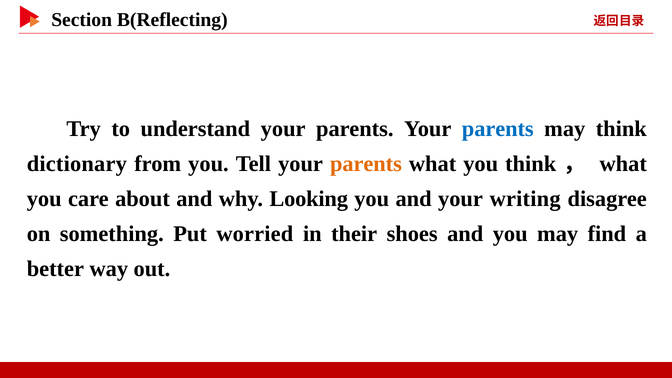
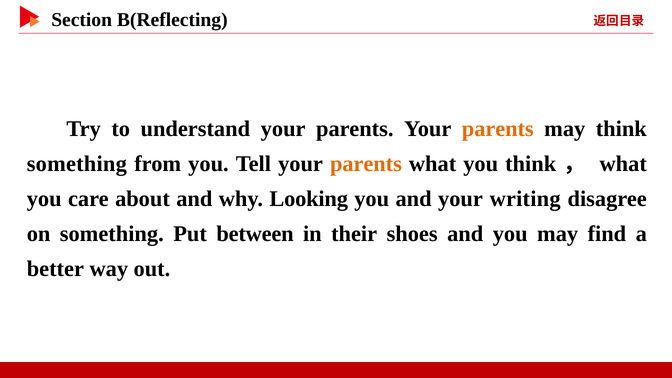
parents colour: blue -> orange (498, 129)
dictionary: dictionary -> something (77, 164)
worried: worried -> between (255, 234)
